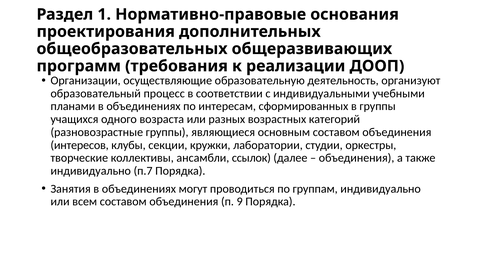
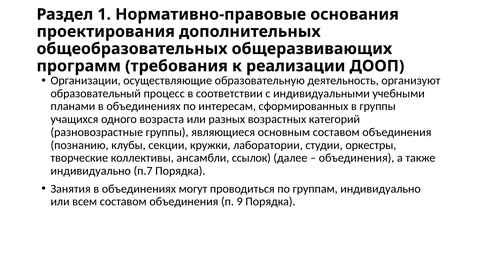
интересов: интересов -> познанию (80, 145)
